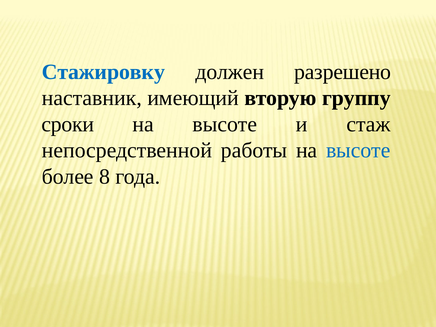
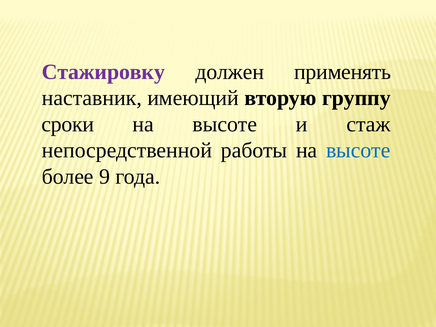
Стажировку colour: blue -> purple (103, 72)
разрешено: разрешено -> применять (343, 72)
8: 8 -> 9 (105, 177)
